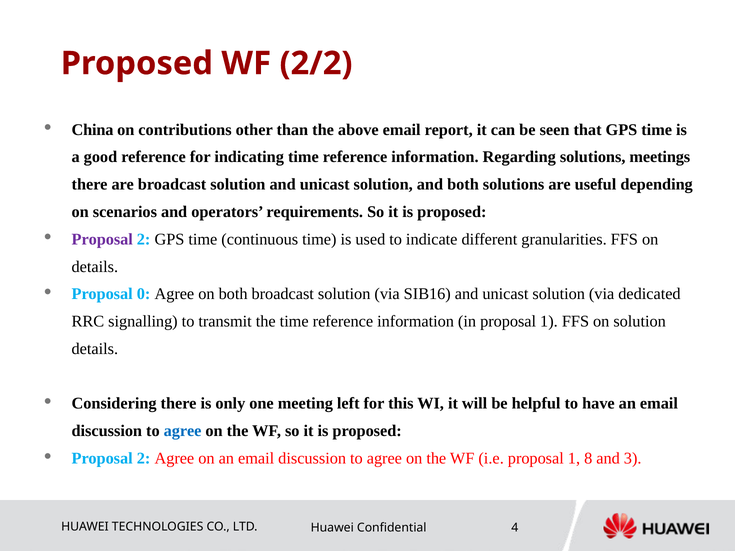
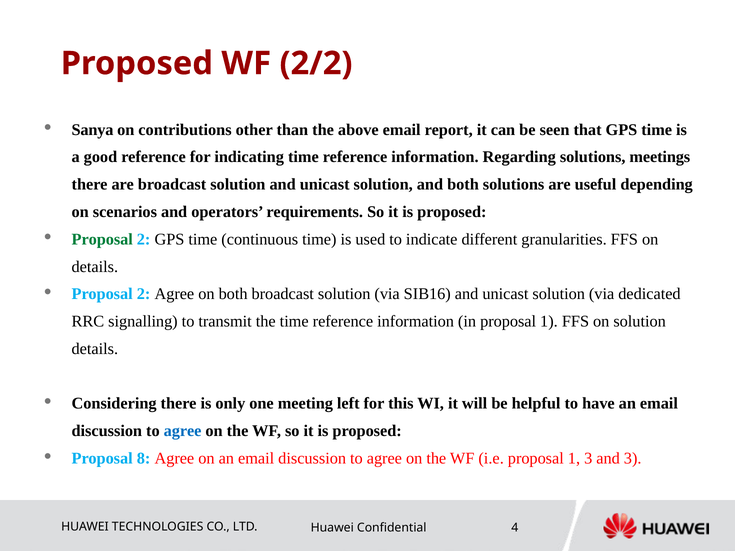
China: China -> Sanya (93, 130)
Proposal colour: purple -> green (102, 239)
0: 0 -> 2 (144, 294)
2: 2 -> 8 (144, 459)
1 8: 8 -> 3 (588, 459)
